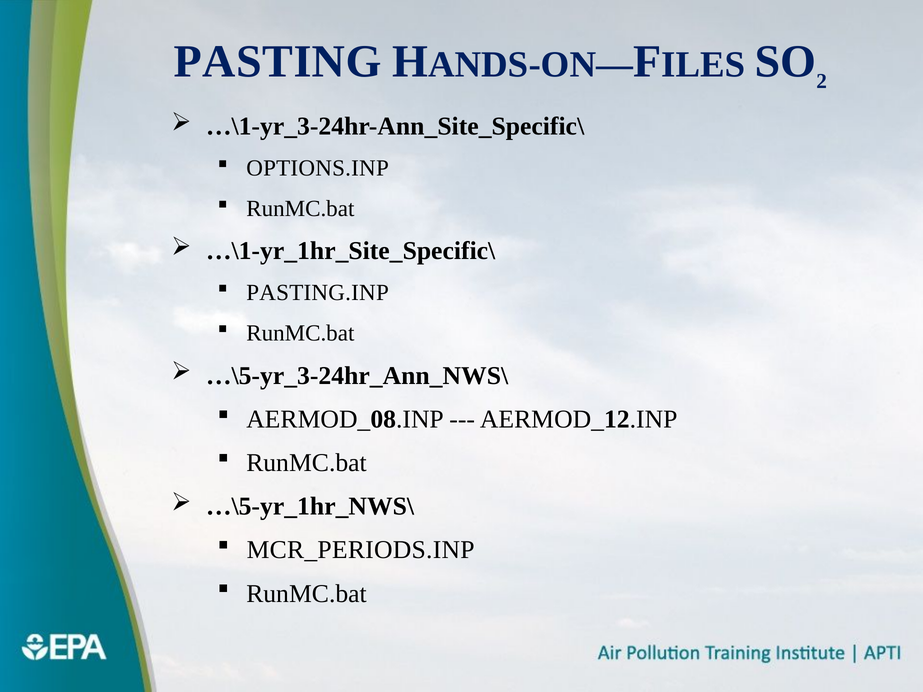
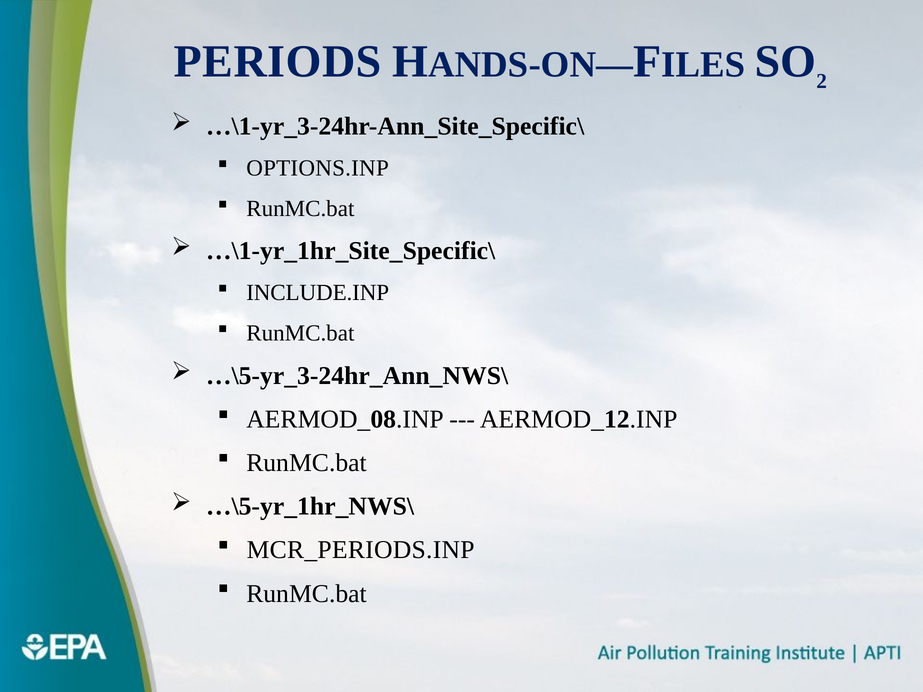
PASTING: PASTING -> PERIODS (278, 62)
PASTING.INP: PASTING.INP -> INCLUDE.INP (318, 293)
